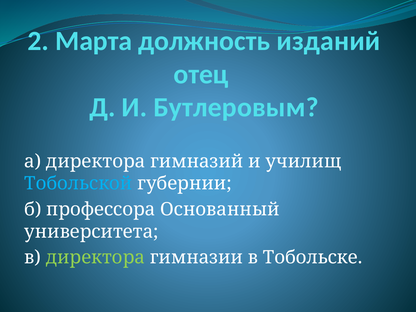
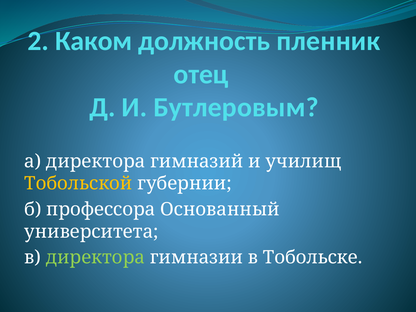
Марта: Марта -> Каком (94, 41)
изданий: изданий -> пленник (328, 41)
Тобольской colour: light blue -> yellow (78, 184)
